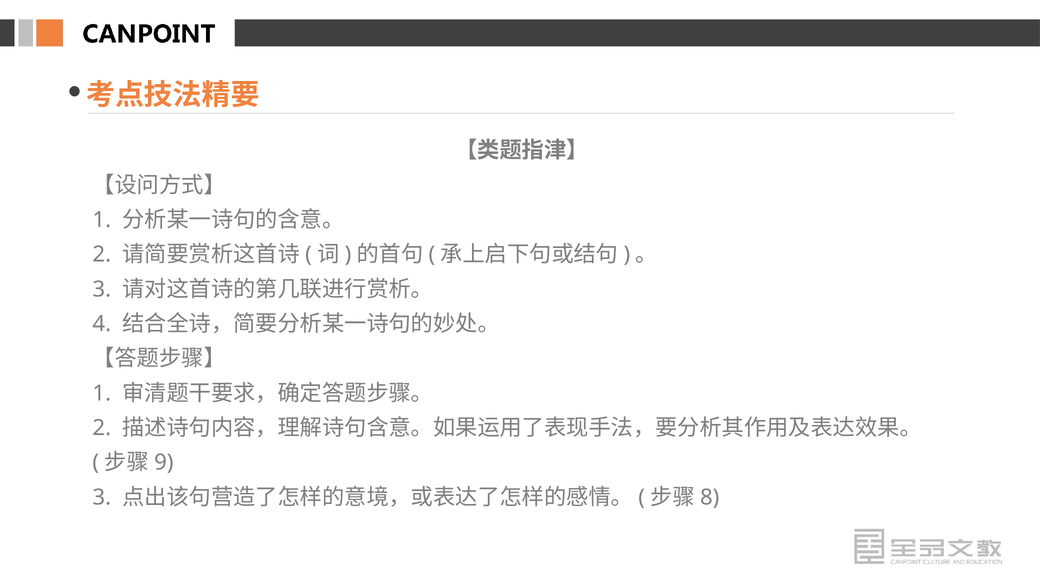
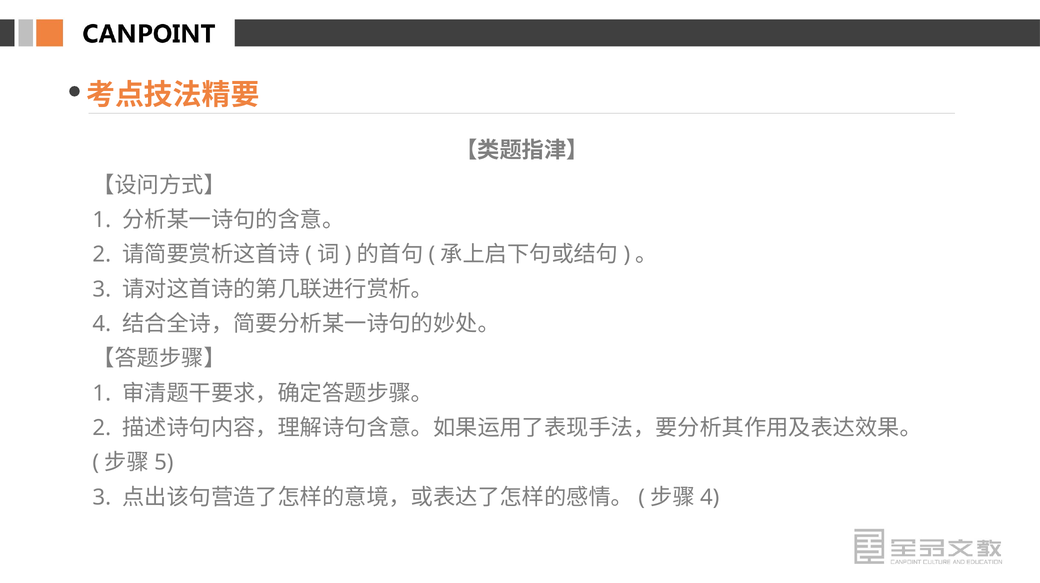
9: 9 -> 5 (164, 463)
8: 8 -> 4 (710, 497)
